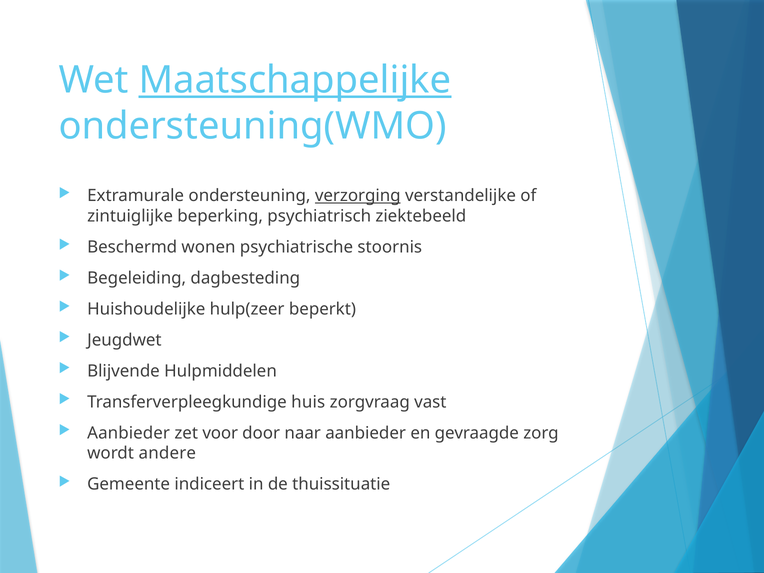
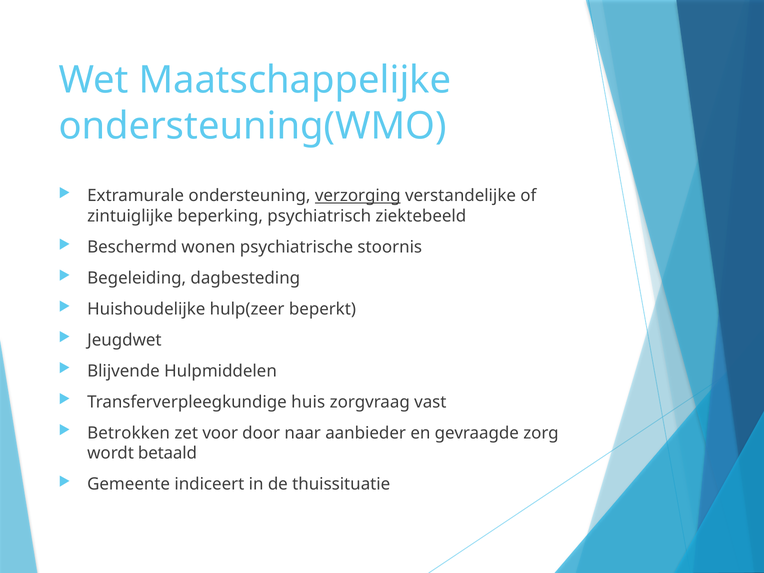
Maatschappelijke underline: present -> none (295, 80)
Aanbieder: Aanbieder -> Betrokken (129, 433)
andere: andere -> betaald (167, 453)
